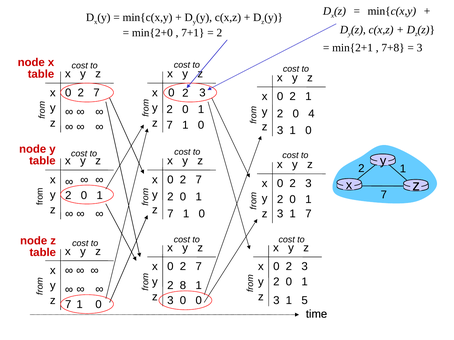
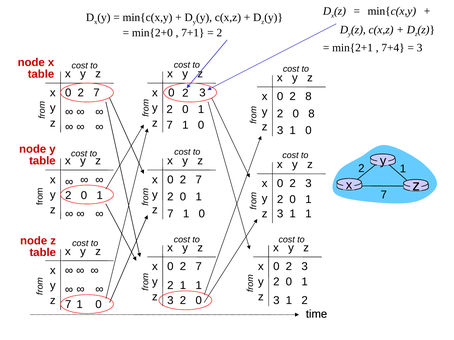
7+8: 7+8 -> 7+4 (393, 48)
2 1: 1 -> 8 (308, 97)
0 4: 4 -> 8 (311, 114)
3 1 7: 7 -> 1 (308, 214)
2 8: 8 -> 1 (183, 286)
0: 0 -> 2 (183, 301)
3 1 5: 5 -> 2 (305, 301)
